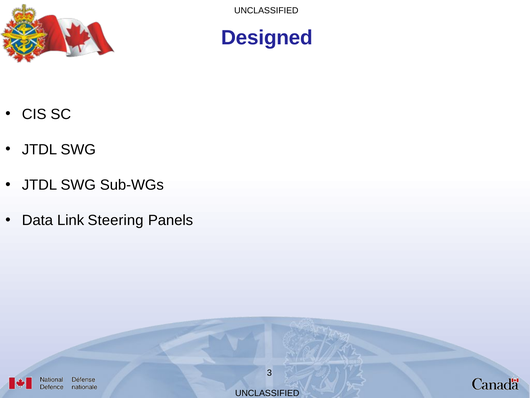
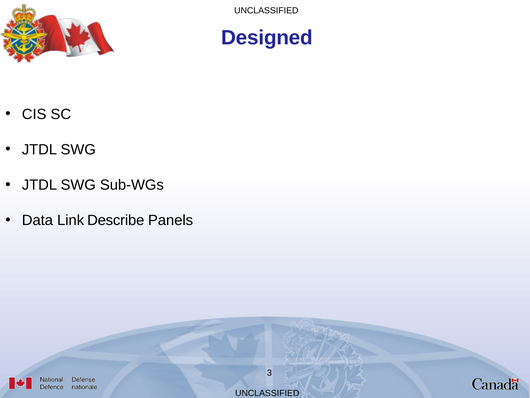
Steering: Steering -> Describe (116, 220)
